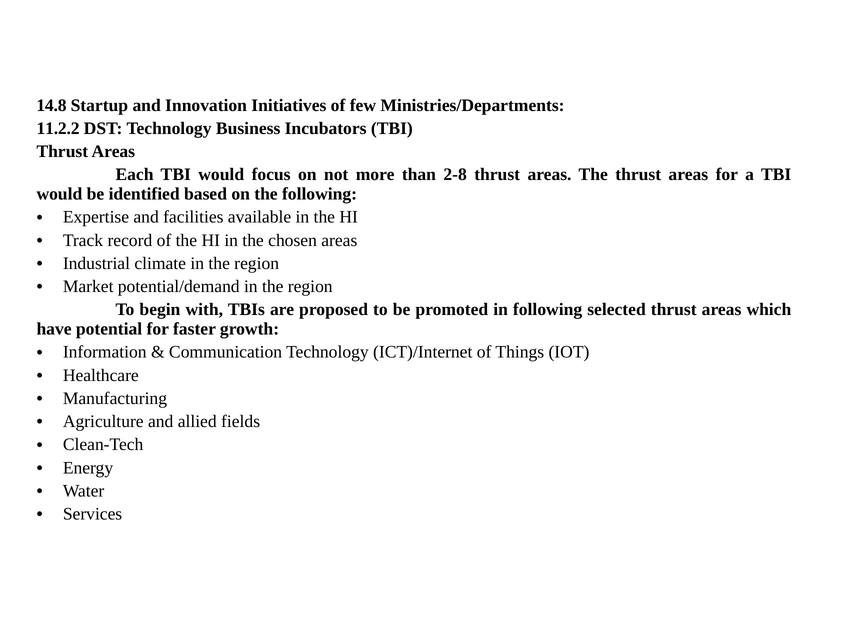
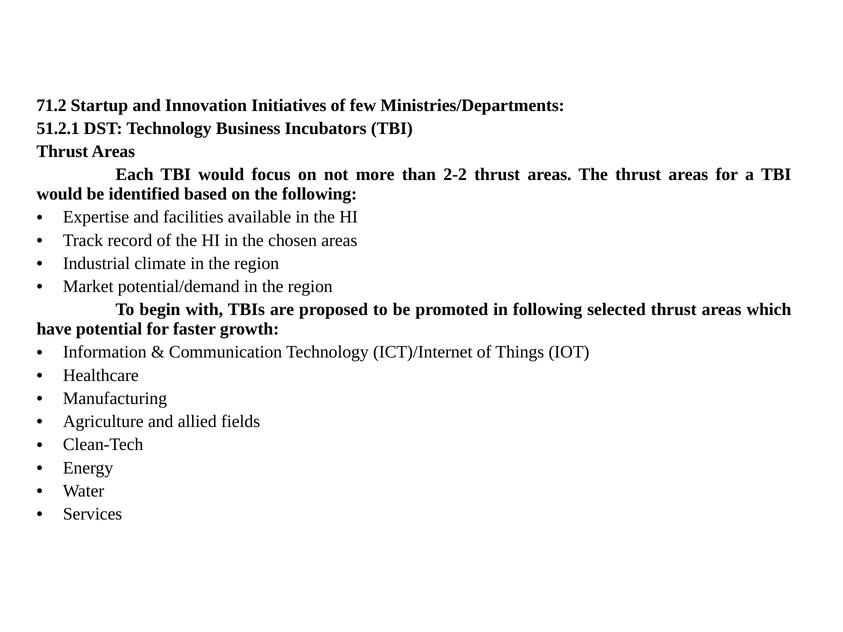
14.8: 14.8 -> 71.2 (51, 105)
11.2.2: 11.2.2 -> 51.2.1 (58, 128)
2-8: 2-8 -> 2-2 (455, 175)
